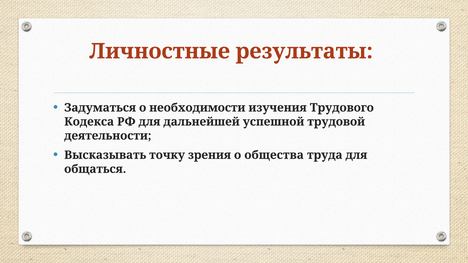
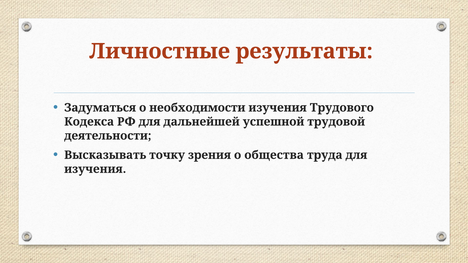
общаться: общаться -> изучения (95, 169)
